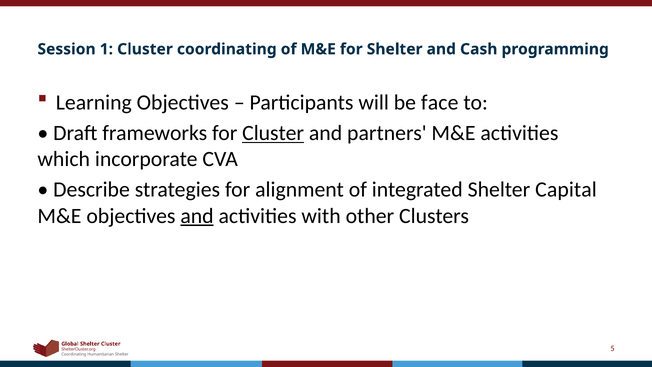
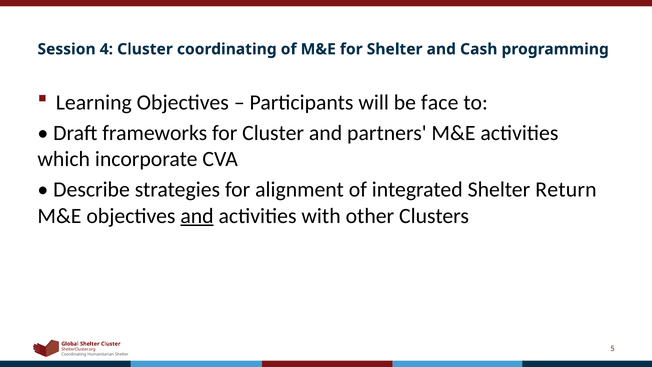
1: 1 -> 4 (106, 49)
Cluster underline: present -> none (273, 133)
Capital: Capital -> Return (566, 190)
